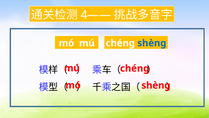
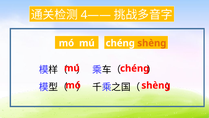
shèng colour: blue -> orange (152, 43)
